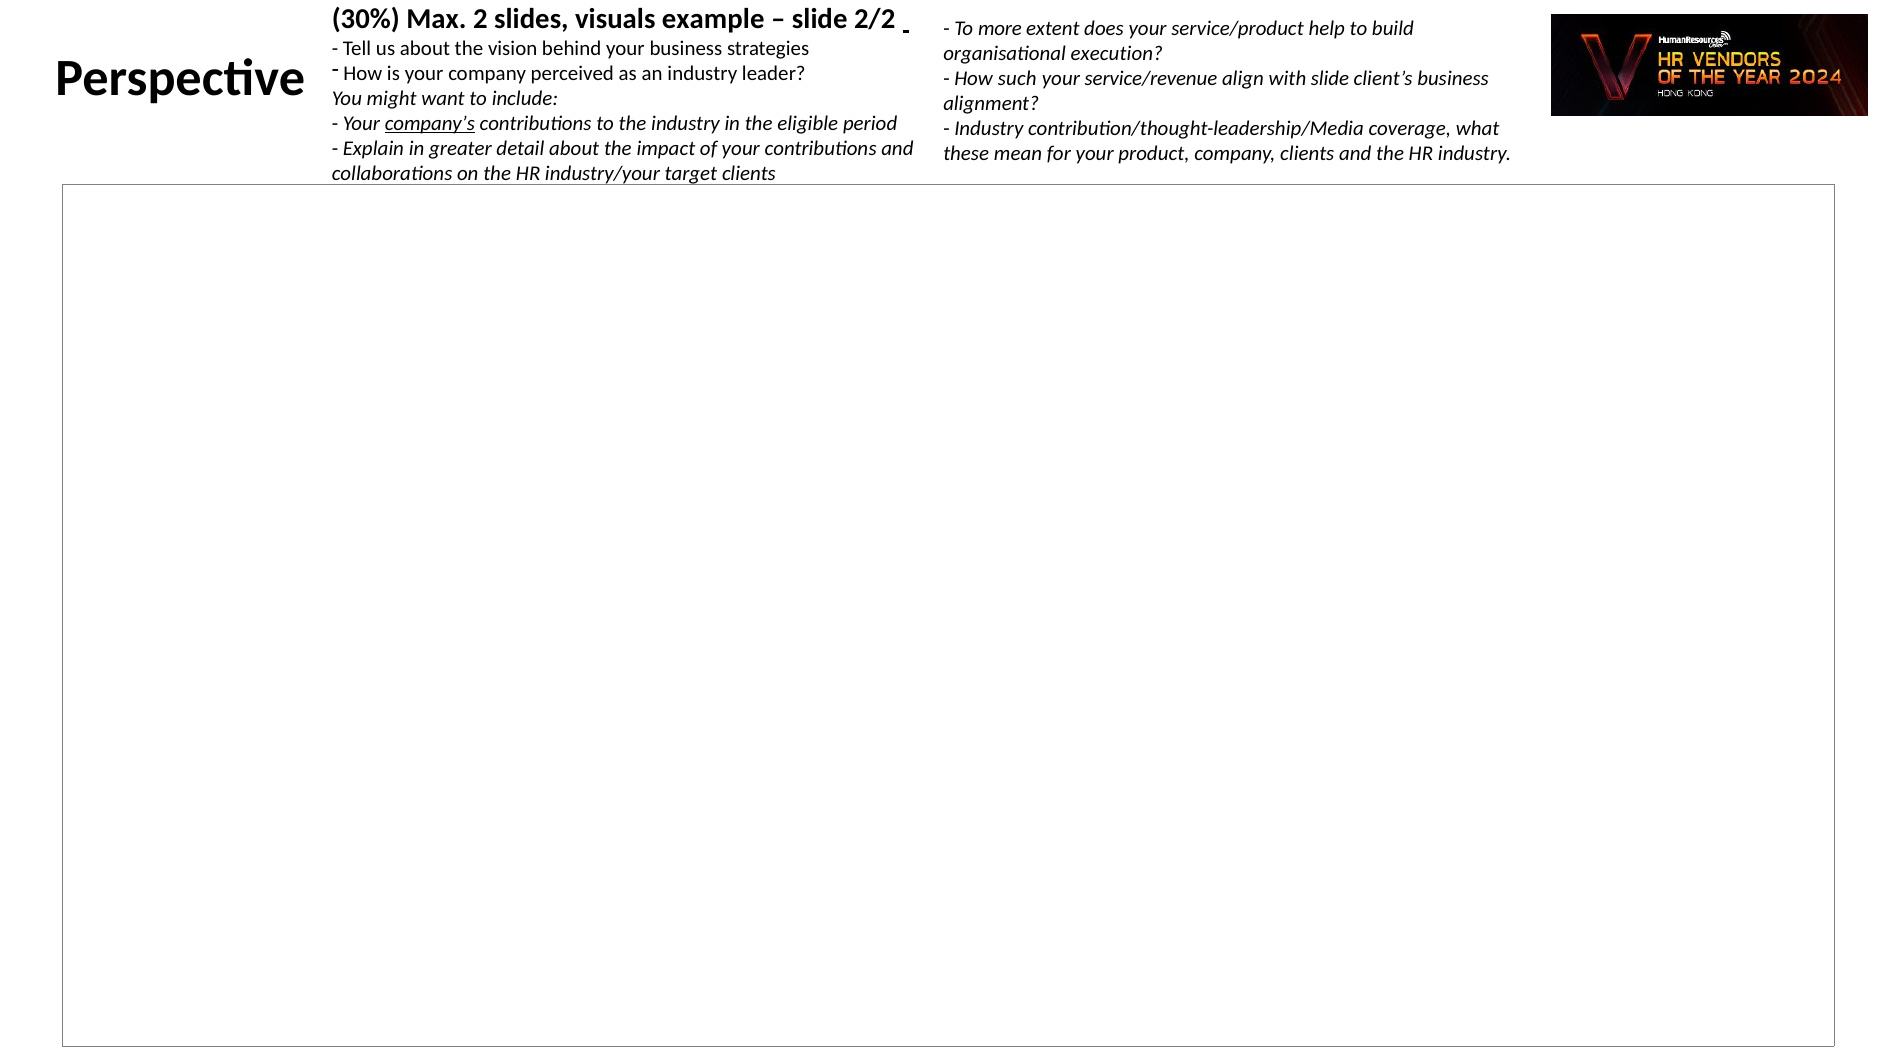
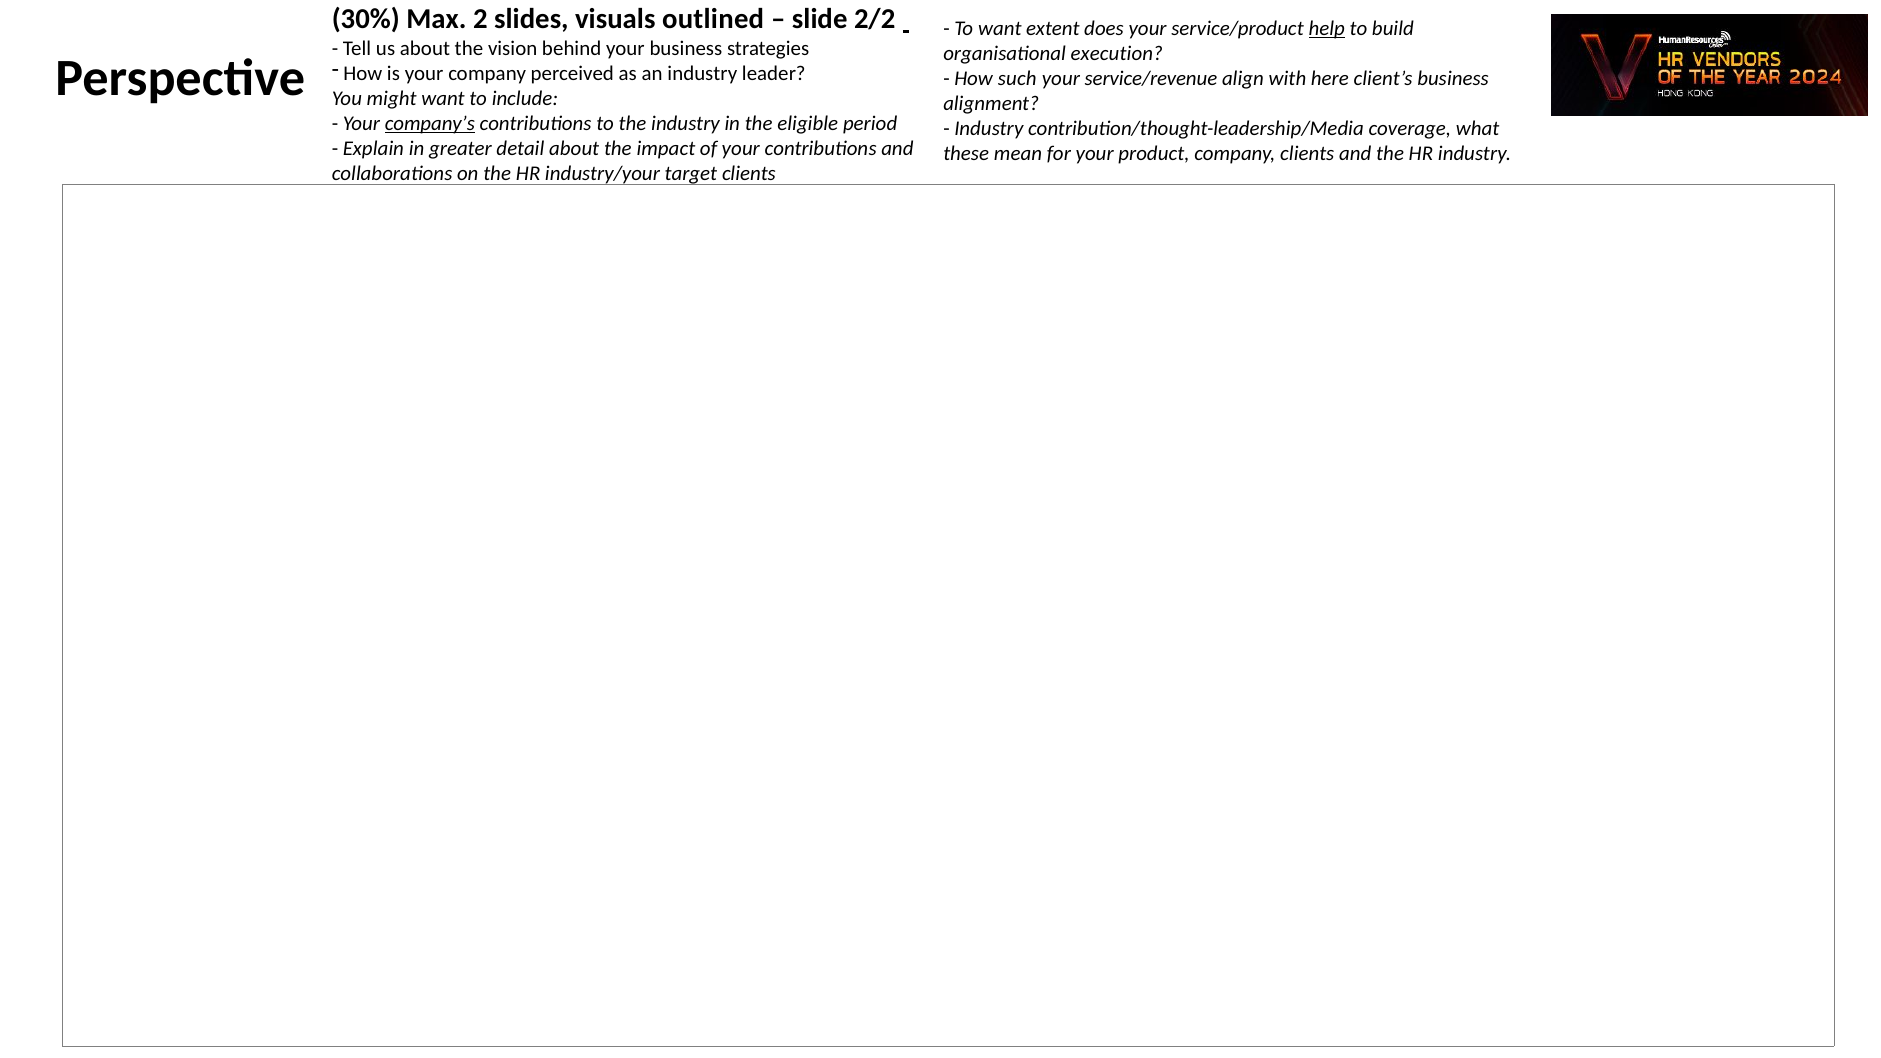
example: example -> outlined (713, 19)
To more: more -> want (1000, 29)
help underline: none -> present (1327, 29)
with slide: slide -> here (1330, 79)
